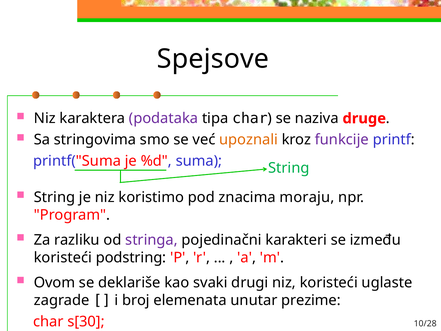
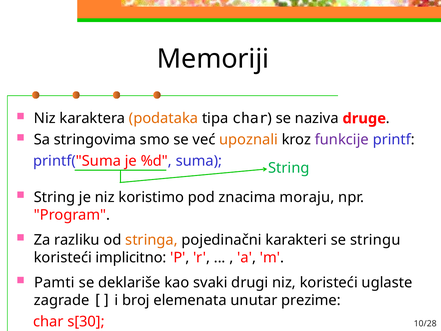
Spejsove: Spejsove -> Memoriji (213, 59)
podataka colour: purple -> orange (164, 118)
stringa colour: purple -> orange (152, 240)
između: između -> stringu (375, 240)
podstring: podstring -> implicitno (131, 257)
Ovom: Ovom -> Pamti (54, 282)
